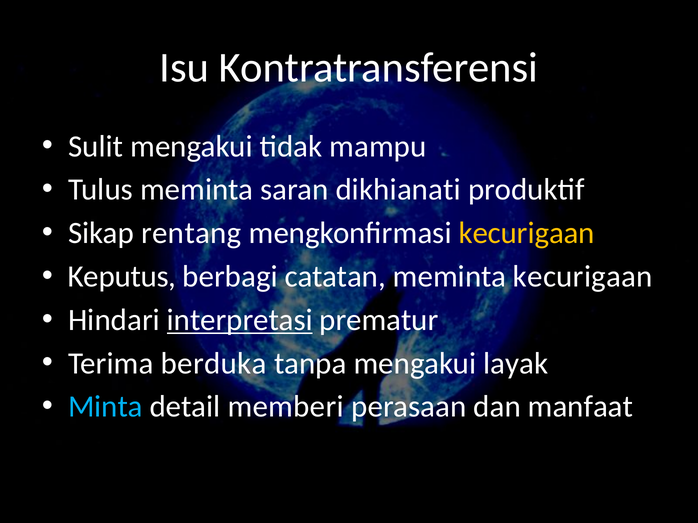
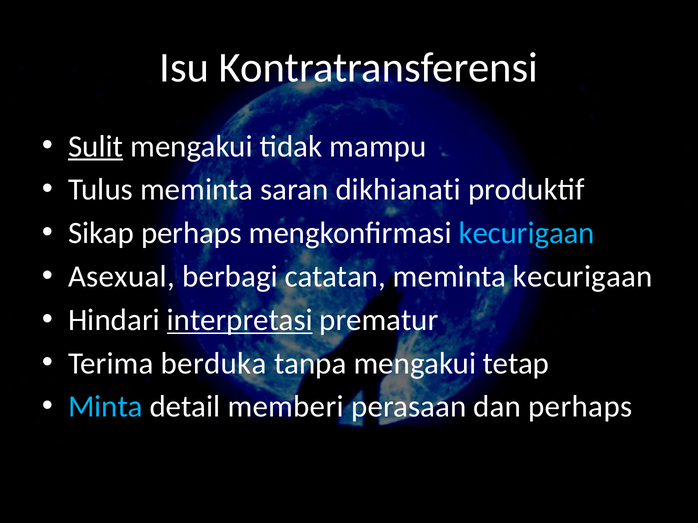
Sulit underline: none -> present (96, 146)
Sikap rentang: rentang -> perhaps (192, 233)
kecurigaan colour: yellow -> light blue (527, 233)
Keputus: Keputus -> Asexual (122, 277)
layak: layak -> tetap (516, 364)
dan manfaat: manfaat -> perhaps (580, 407)
